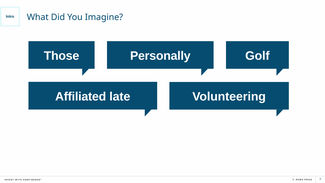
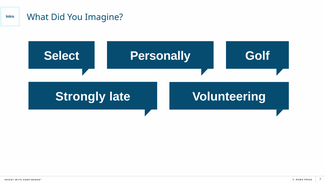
Those: Those -> Select (62, 56)
Affiliated: Affiliated -> Strongly (81, 96)
